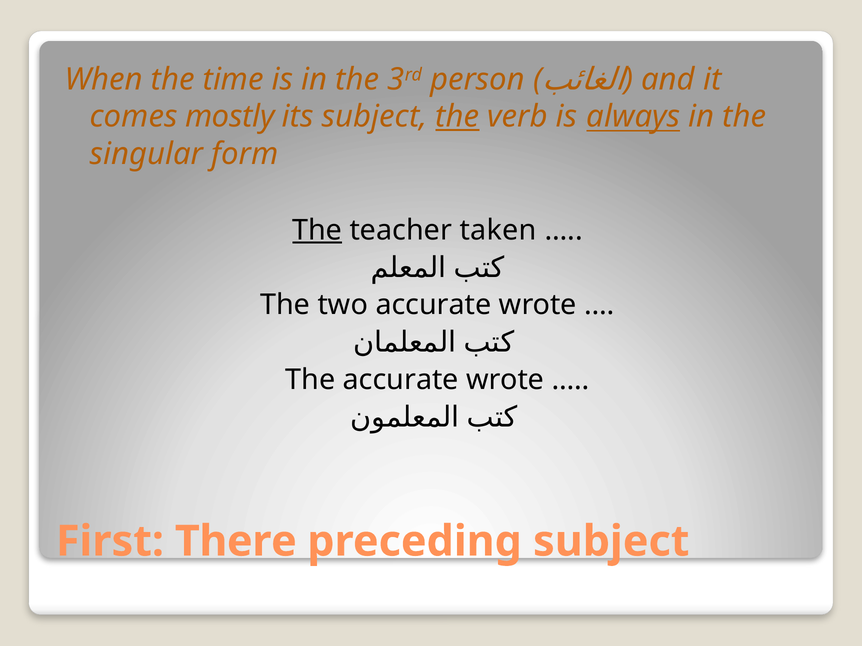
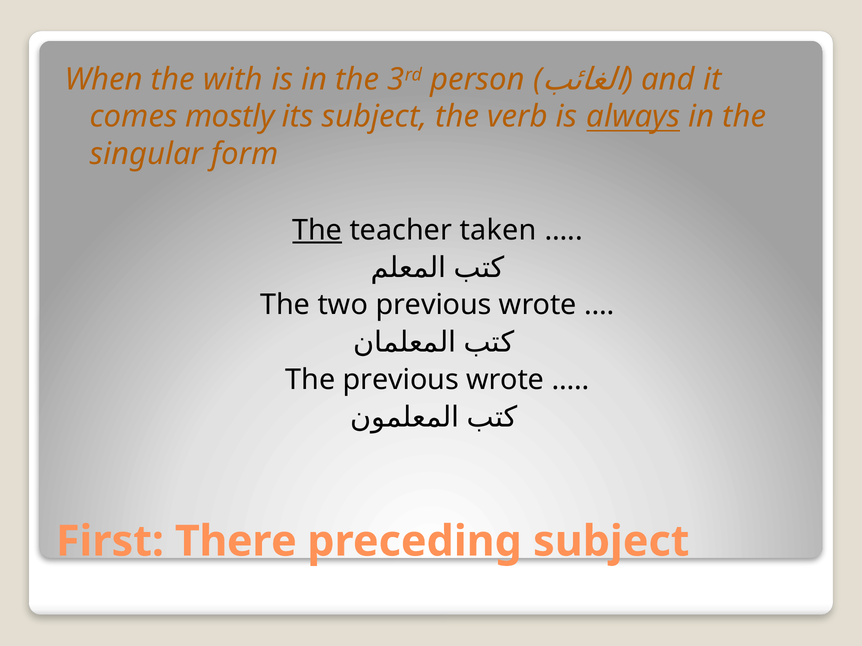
time: time -> with (233, 79)
the underline: present -> none (457, 117)
two accurate: accurate -> previous (434, 305)
The accurate: accurate -> previous (401, 380)
